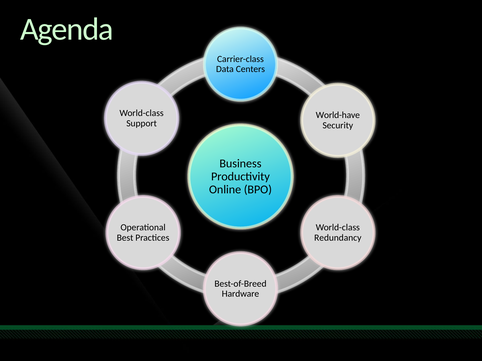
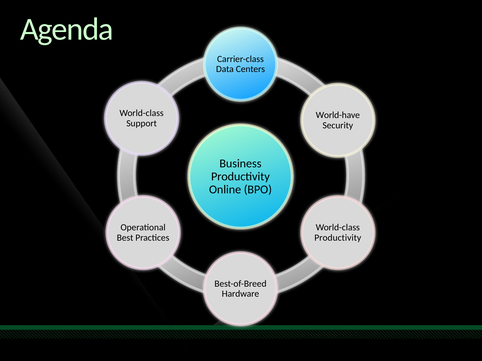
Redundancy: Redundancy -> Productivity (338, 238)
